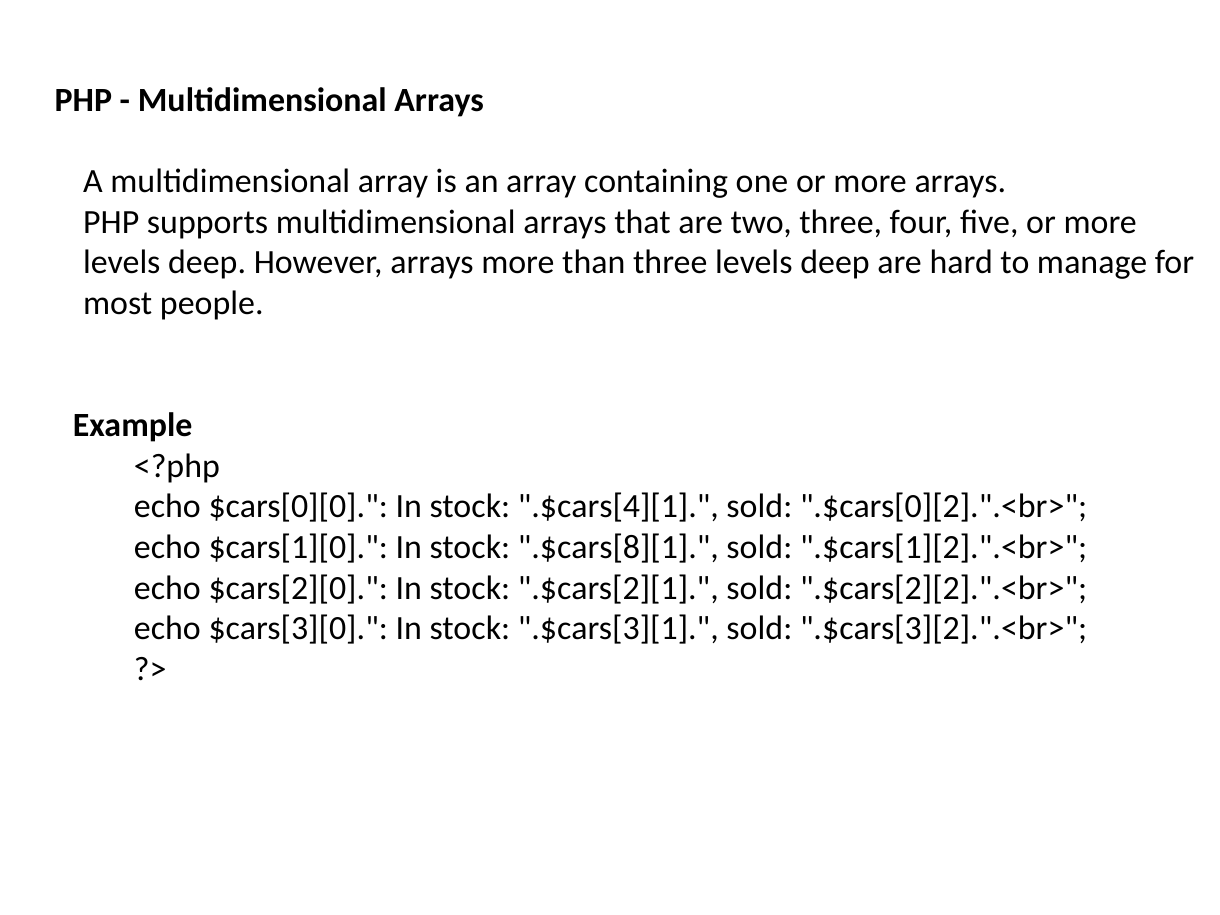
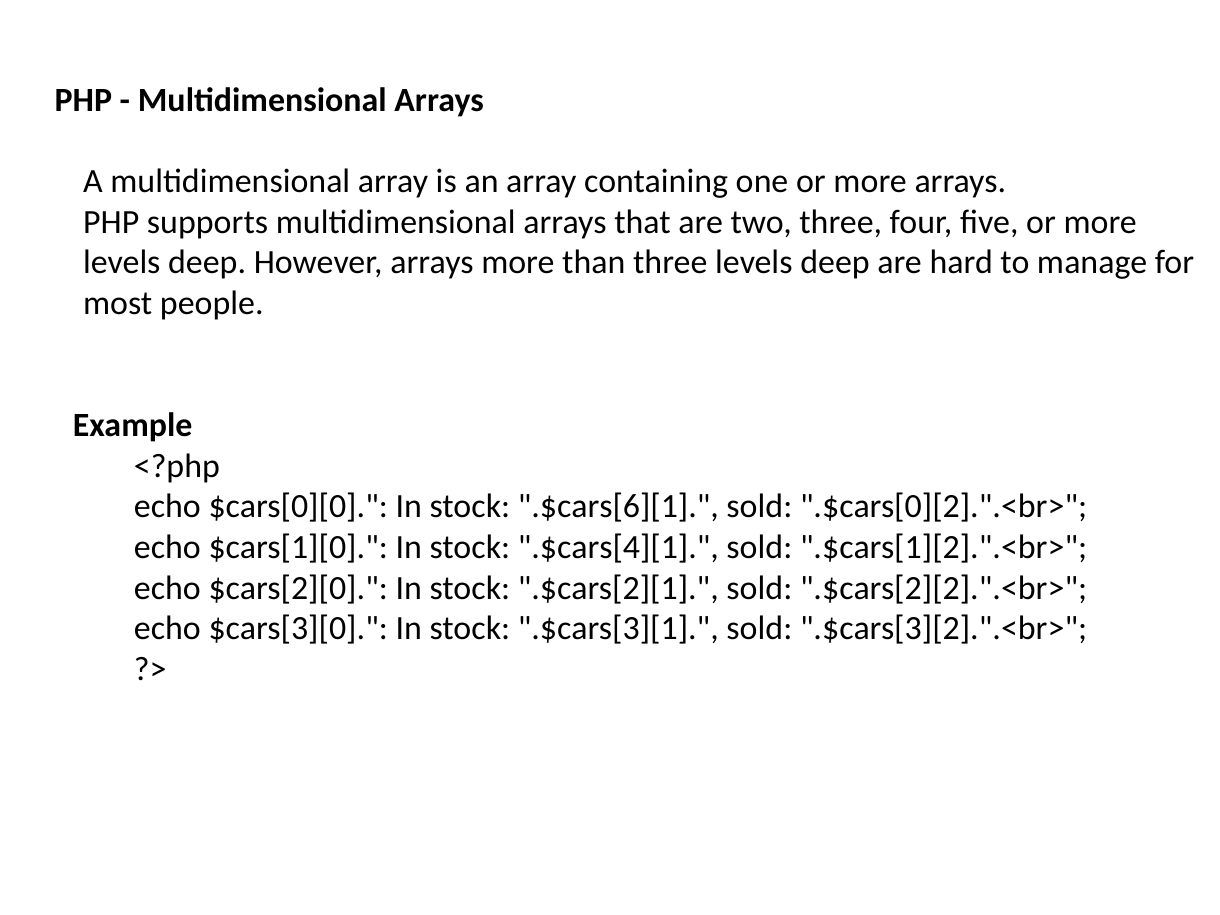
.$cars[4][1: .$cars[4][1 -> .$cars[6][1 (618, 507)
.$cars[8][1: .$cars[8][1 -> .$cars[4][1 (618, 547)
